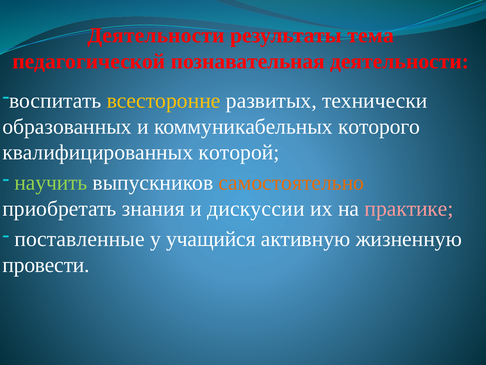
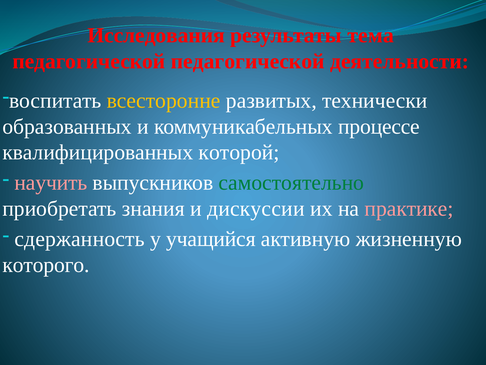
Деятельности: Деятельности -> Исследования (156, 35)
педагогической познавательная: познавательная -> педагогической (248, 61)
которого: которого -> процессе (379, 126)
научить colour: light green -> pink (51, 183)
самостоятельно colour: orange -> green (291, 183)
поставленные: поставленные -> сдержанность (80, 239)
провести: провести -> которого (46, 265)
